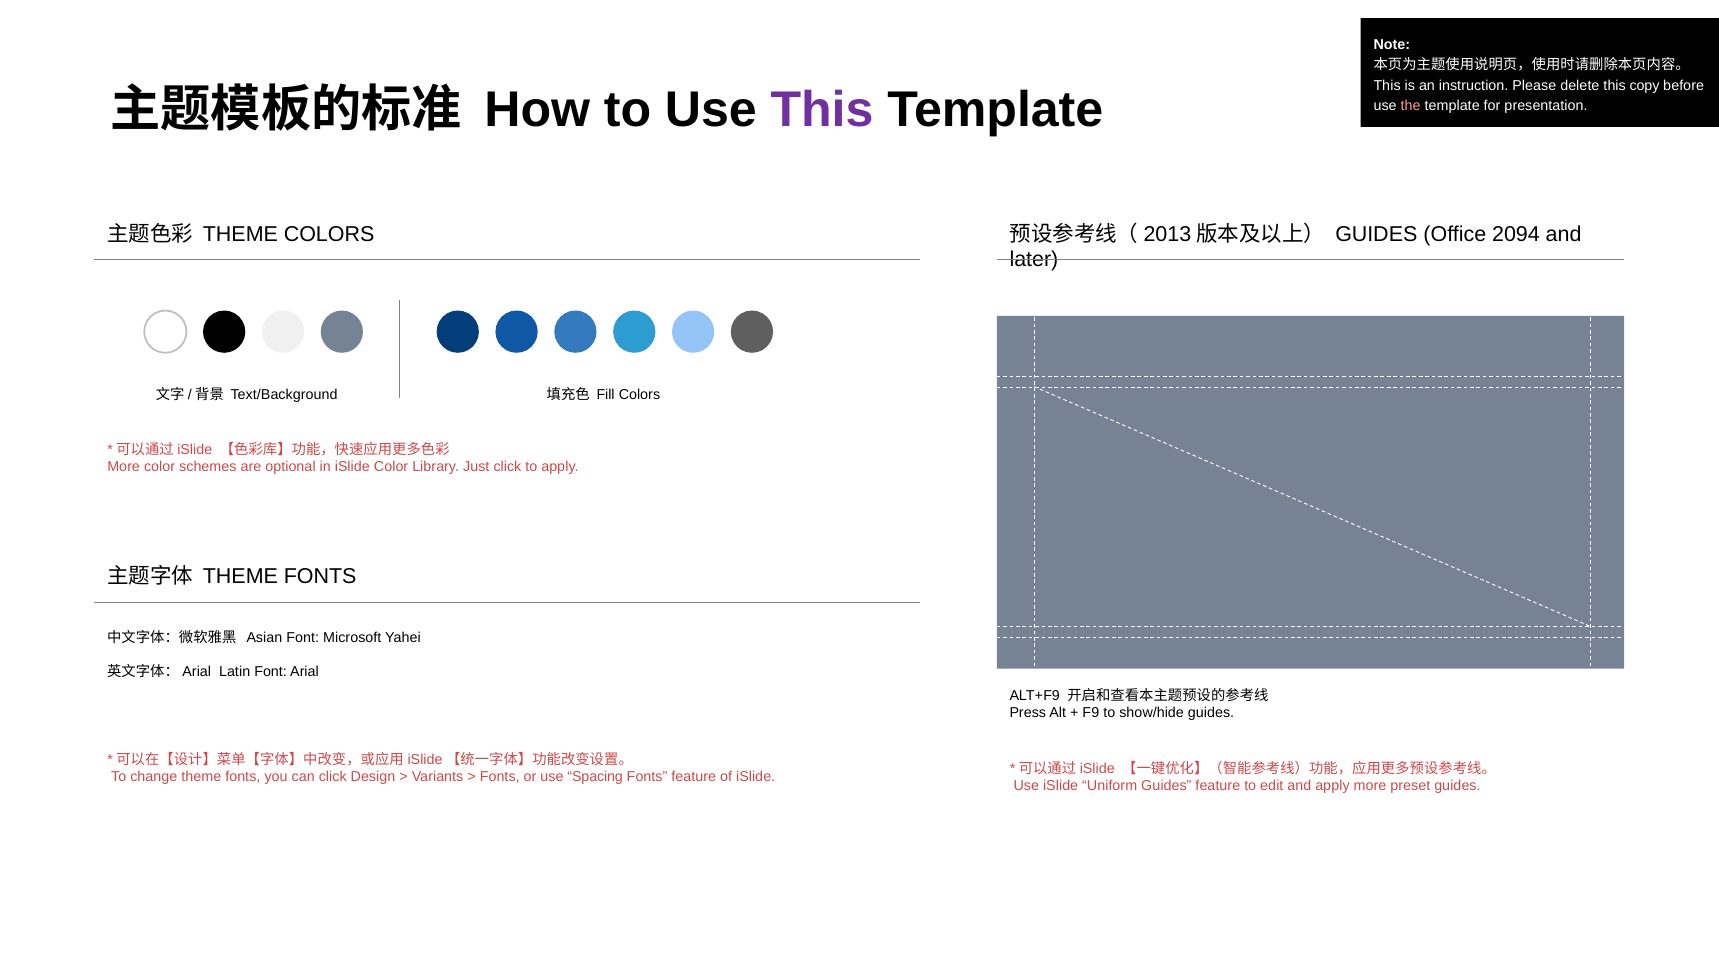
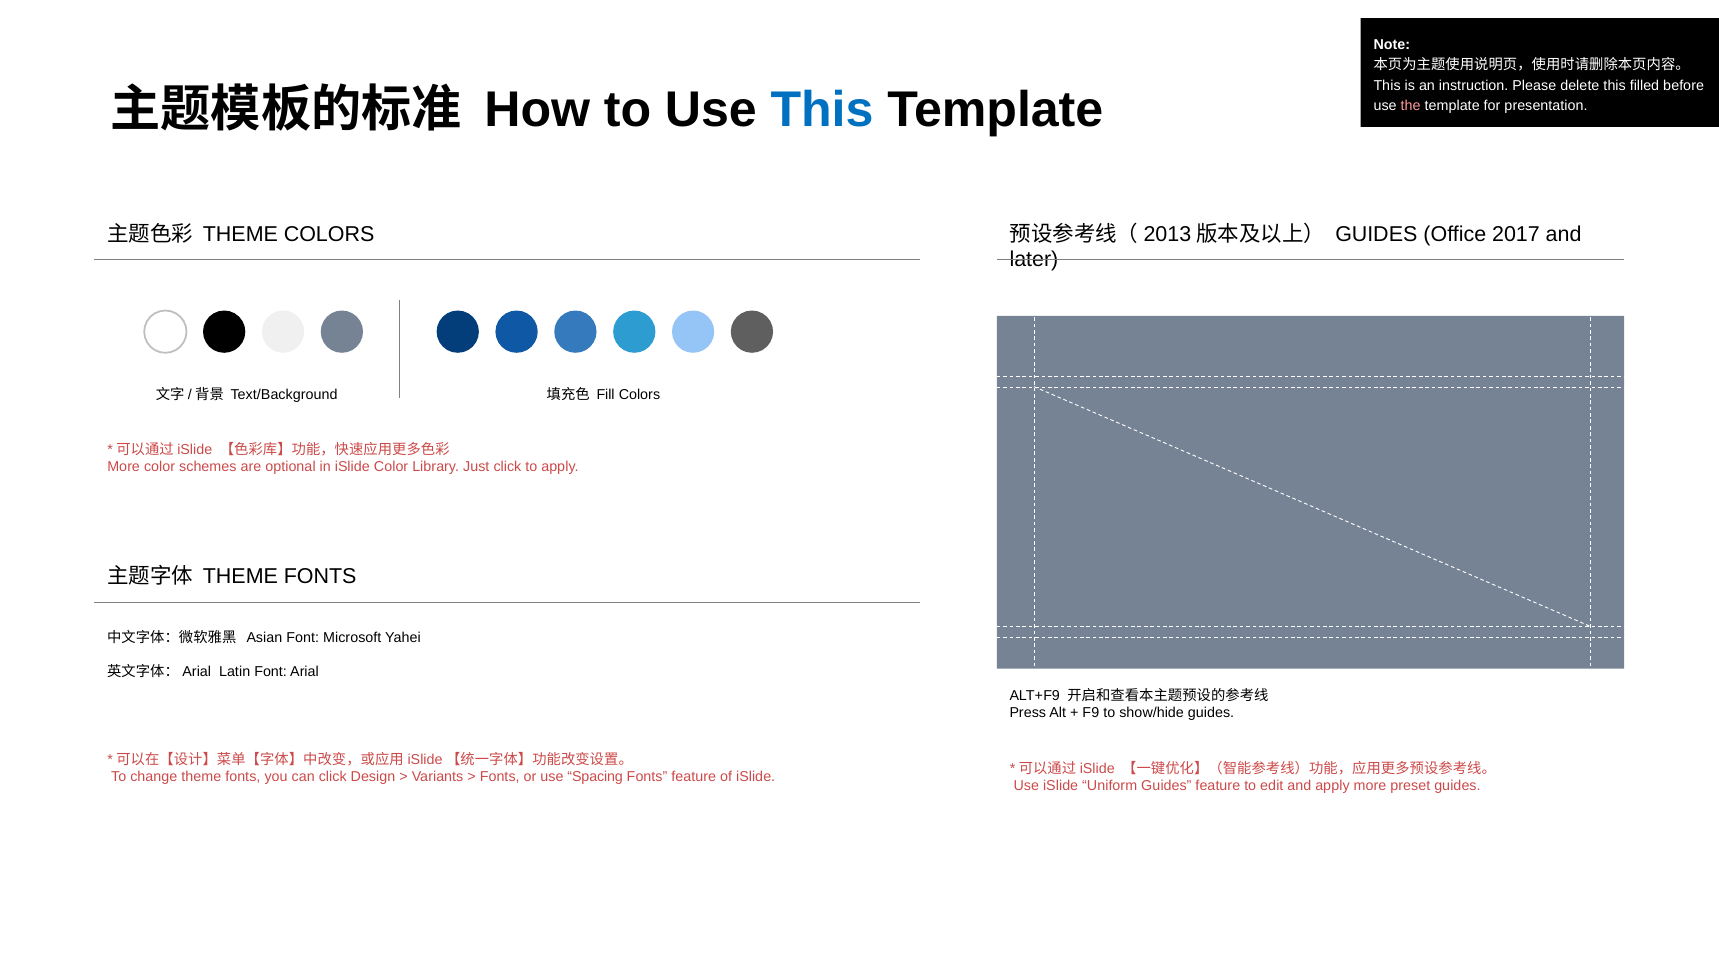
copy: copy -> filled (1645, 85)
This colour: purple -> blue (822, 110)
2094: 2094 -> 2017 (1516, 234)
